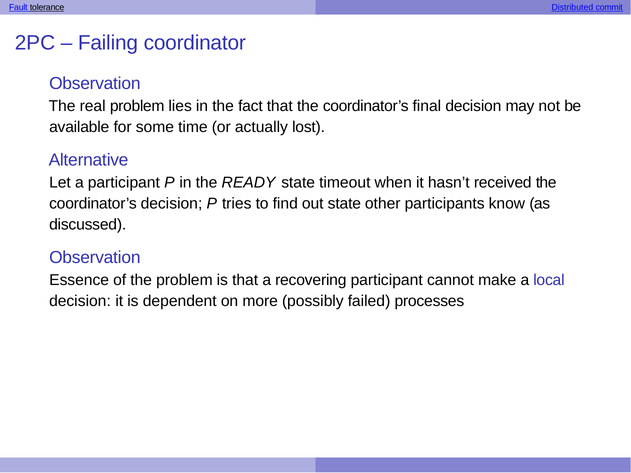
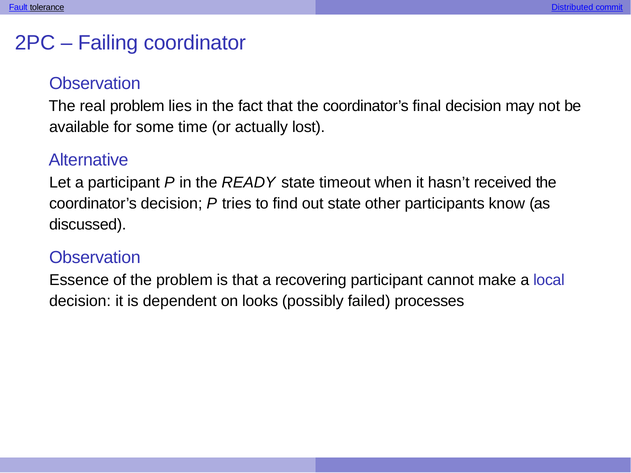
more: more -> looks (260, 301)
